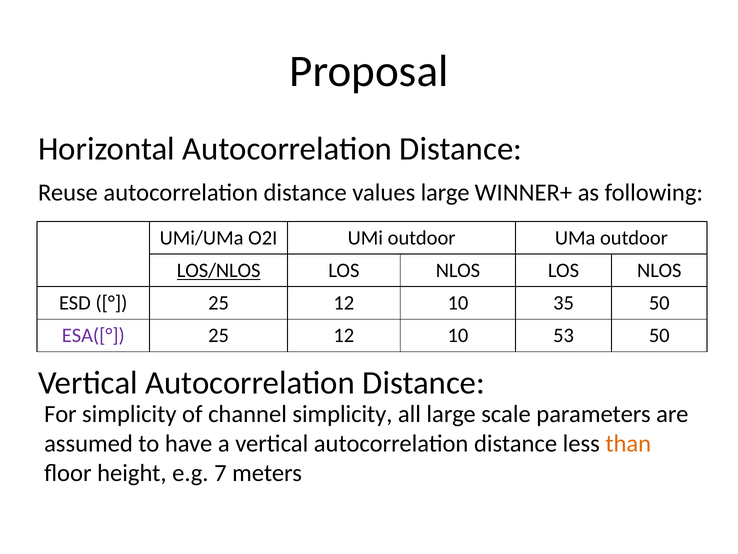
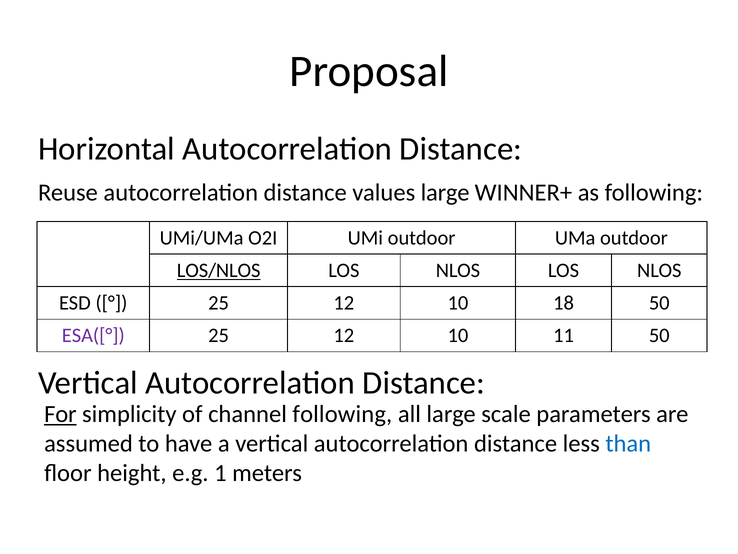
35: 35 -> 18 (564, 303)
53: 53 -> 11 (564, 335)
For underline: none -> present (60, 414)
channel simplicity: simplicity -> following (342, 414)
than colour: orange -> blue (628, 443)
7: 7 -> 1 (220, 473)
